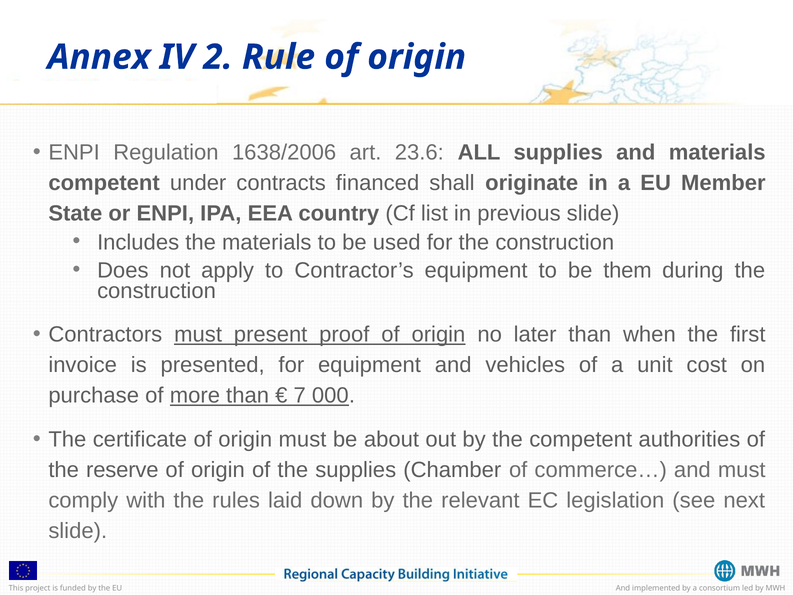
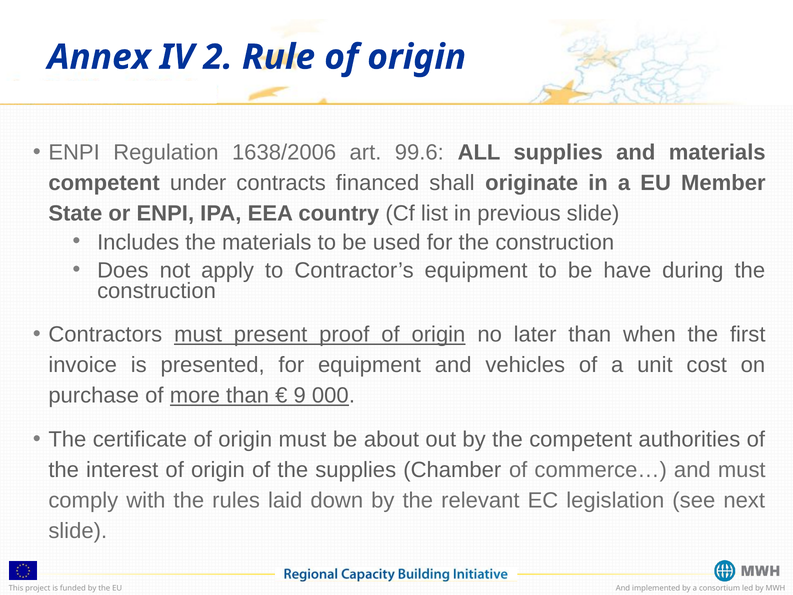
23.6: 23.6 -> 99.6 (419, 153)
them: them -> have (627, 271)
7: 7 -> 9 (300, 395)
reserve: reserve -> interest (122, 470)
